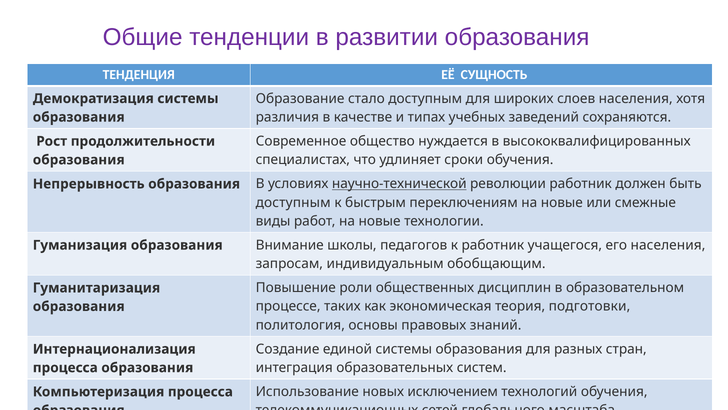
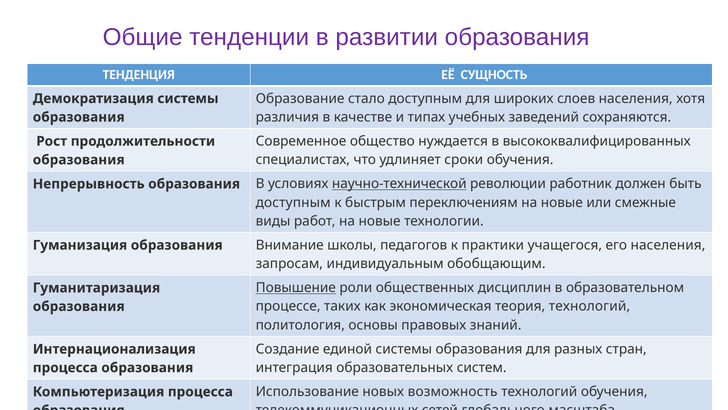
к работник: работник -> практики (493, 245)
Повышение underline: none -> present (296, 288)
теория подготовки: подготовки -> технологий (590, 306)
исключением: исключением -> возможность (453, 391)
